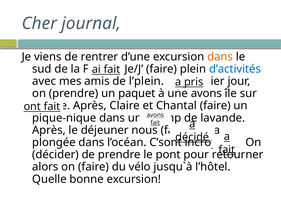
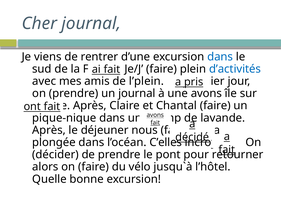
dans colour: orange -> blue (220, 57)
un paquet: paquet -> journal (137, 93)
C’sont: C’sont -> C’elles (166, 142)
